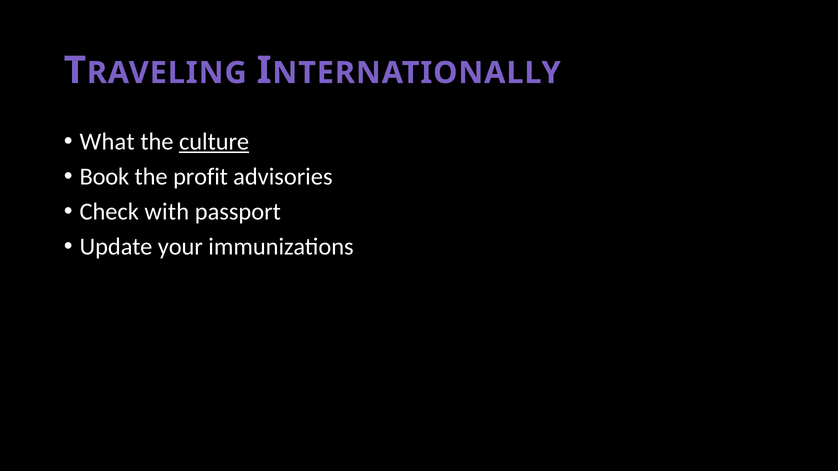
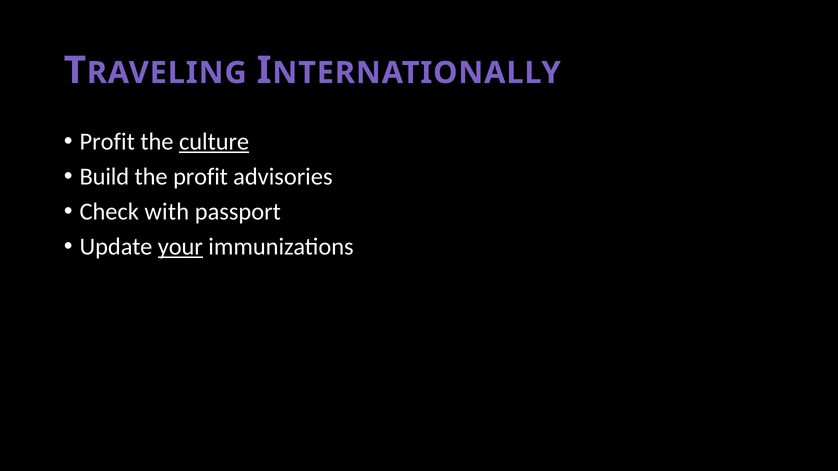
What: What -> Profit (107, 142)
Book: Book -> Build (104, 177)
your underline: none -> present (180, 247)
